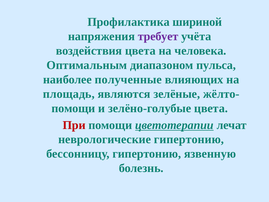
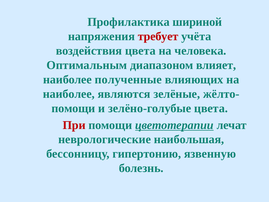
требует colour: purple -> red (158, 36)
пульса: пульса -> влияет (216, 65)
площадь: площадь -> наиболее (69, 94)
неврологические гипертонию: гипертонию -> наибольшая (189, 139)
